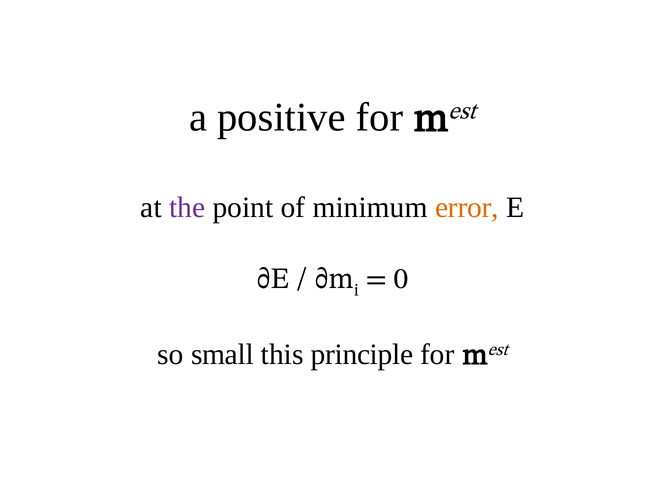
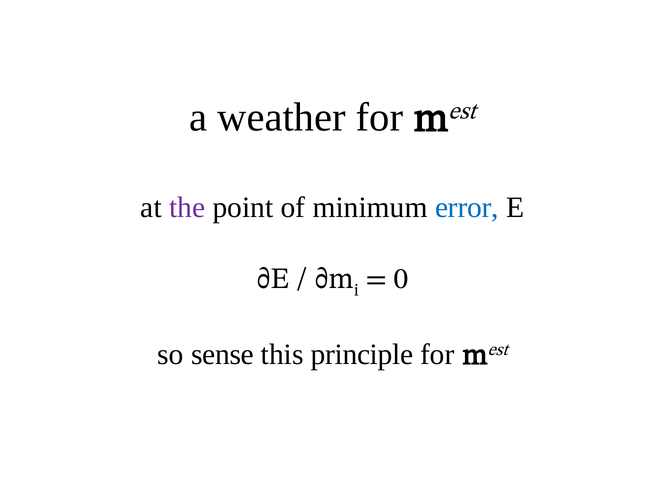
positive: positive -> weather (281, 117)
error colour: orange -> blue (467, 207)
small: small -> sense (222, 354)
